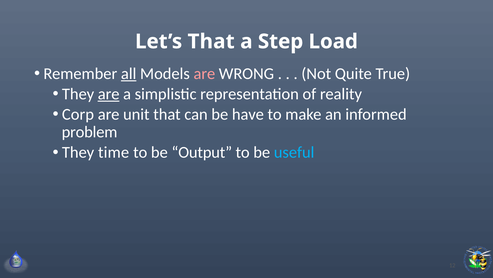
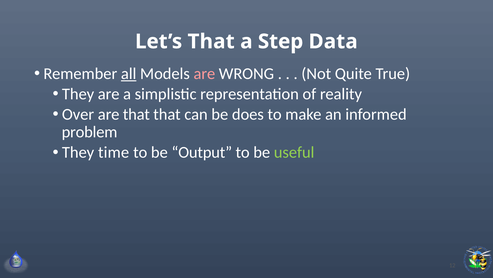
Load: Load -> Data (333, 41)
are underline: present -> none (109, 94)
Corp: Corp -> Over (78, 114)
are unit: unit -> that (136, 114)
have: have -> does (248, 114)
useful colour: light blue -> light green (294, 152)
